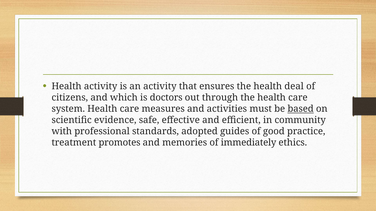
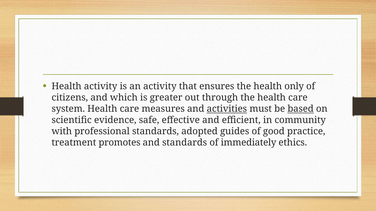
deal: deal -> only (294, 87)
doctors: doctors -> greater (166, 98)
activities underline: none -> present (227, 109)
and memories: memories -> standards (185, 143)
